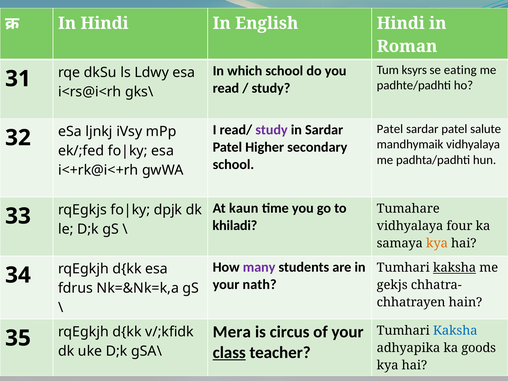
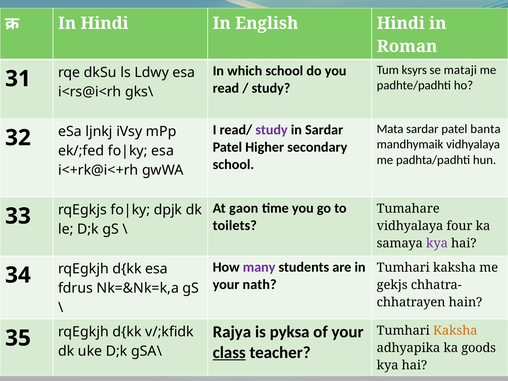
eating: eating -> mataji (460, 70)
Patel: Patel -> Mata (390, 129)
salute: salute -> banta (486, 129)
kaun: kaun -> gaon (244, 208)
khiladi: khiladi -> toilets (235, 226)
kya colour: orange -> purple (437, 243)
kaksha underline: present -> none (455, 268)
Mera: Mera -> Rajya (232, 332)
circus: circus -> pyksa (290, 332)
Kaksha colour: blue -> orange (455, 331)
